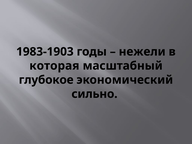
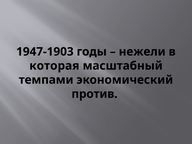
1983-1903: 1983-1903 -> 1947-1903 (45, 52)
глубокое: глубокое -> темпами (46, 80)
сильно: сильно -> против (94, 94)
